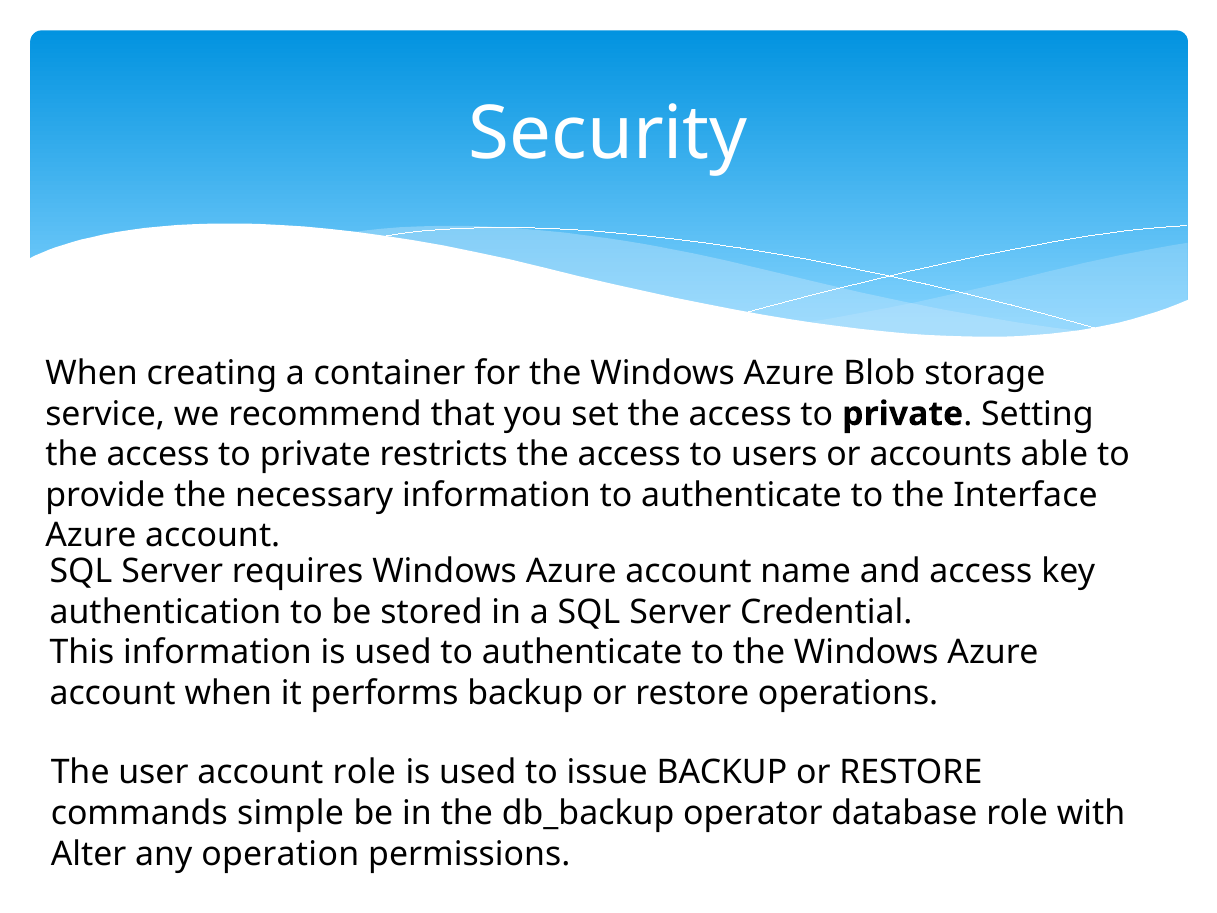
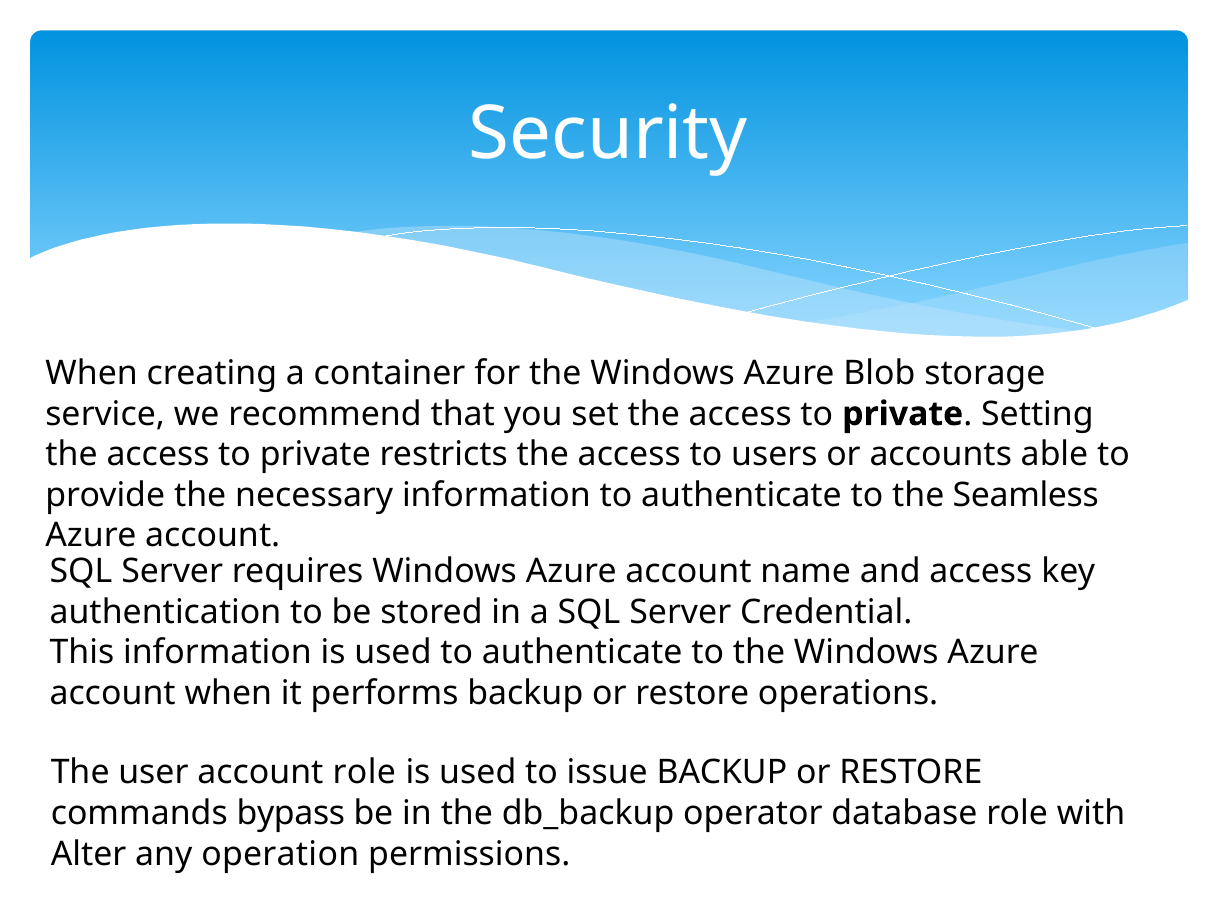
Interface: Interface -> Seamless (1026, 495)
simple: simple -> bypass (291, 813)
